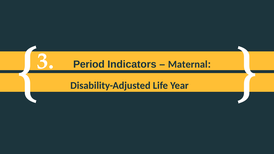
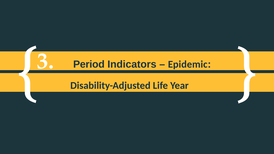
Maternal: Maternal -> Epidemic (188, 64)
